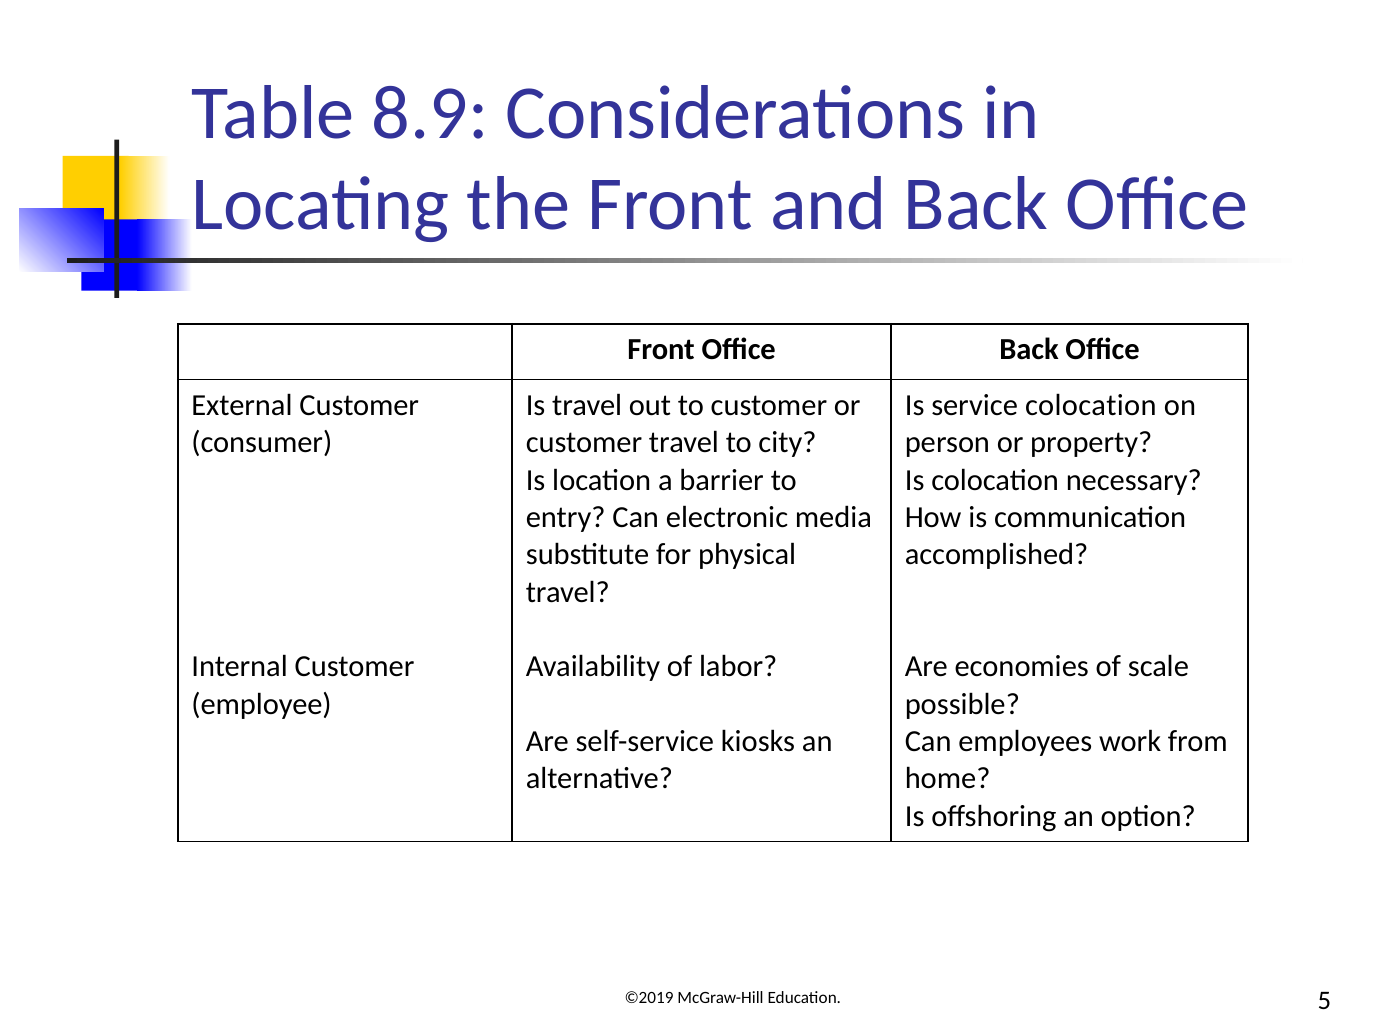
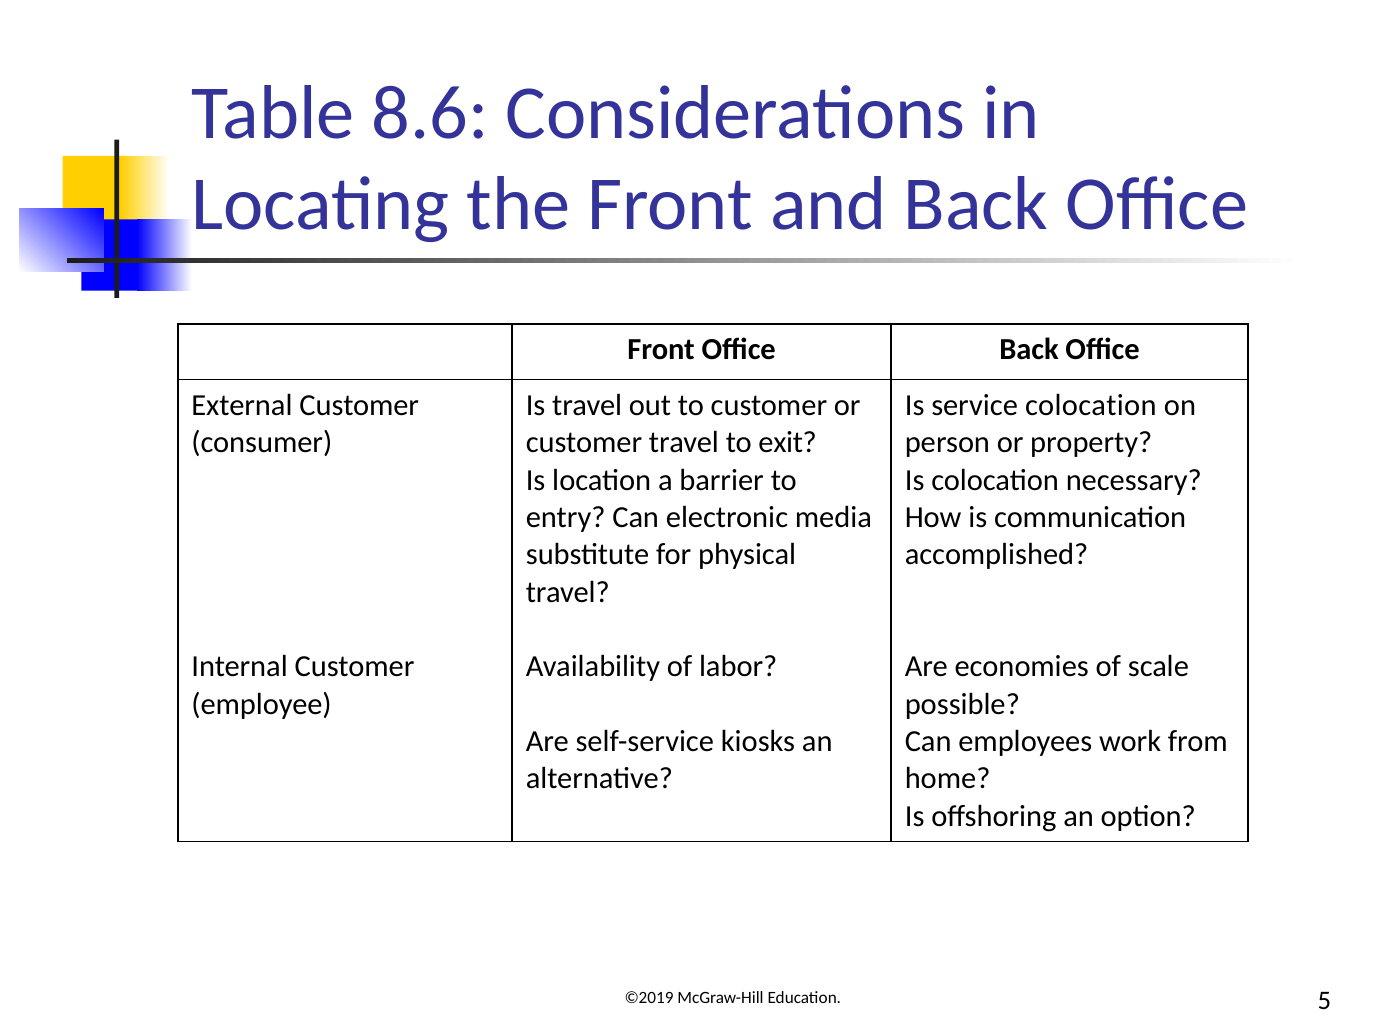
8.9: 8.9 -> 8.6 (430, 113)
city: city -> exit (788, 443)
